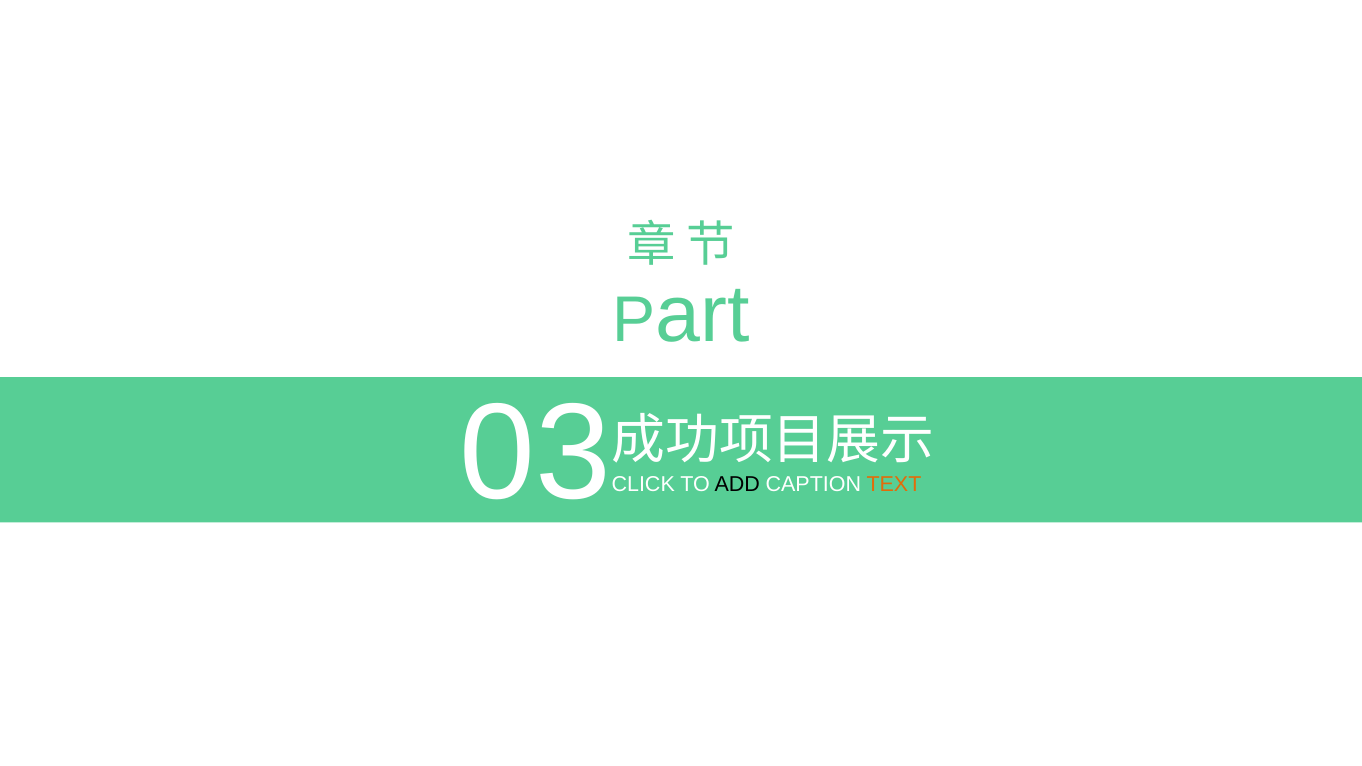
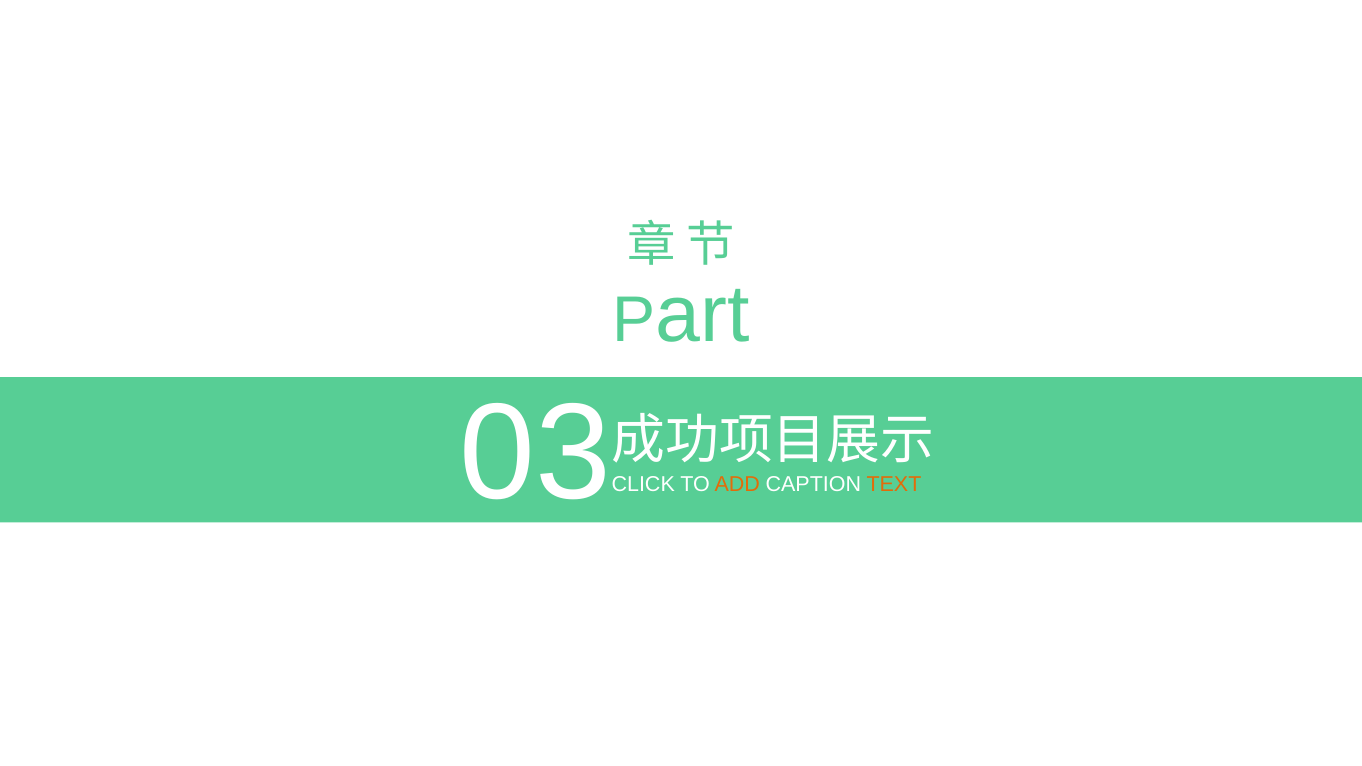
ADD colour: black -> orange (737, 485)
